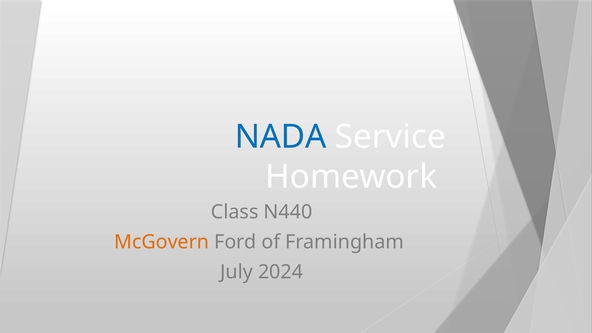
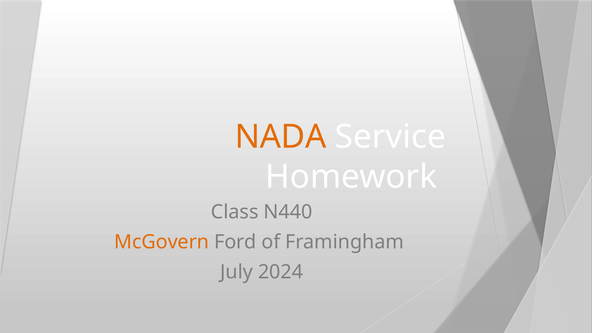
NADA colour: blue -> orange (281, 137)
